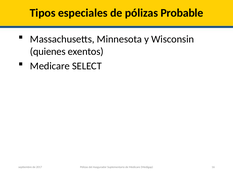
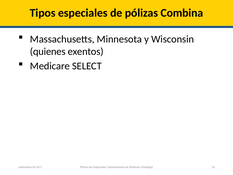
Probable: Probable -> Combina (182, 13)
